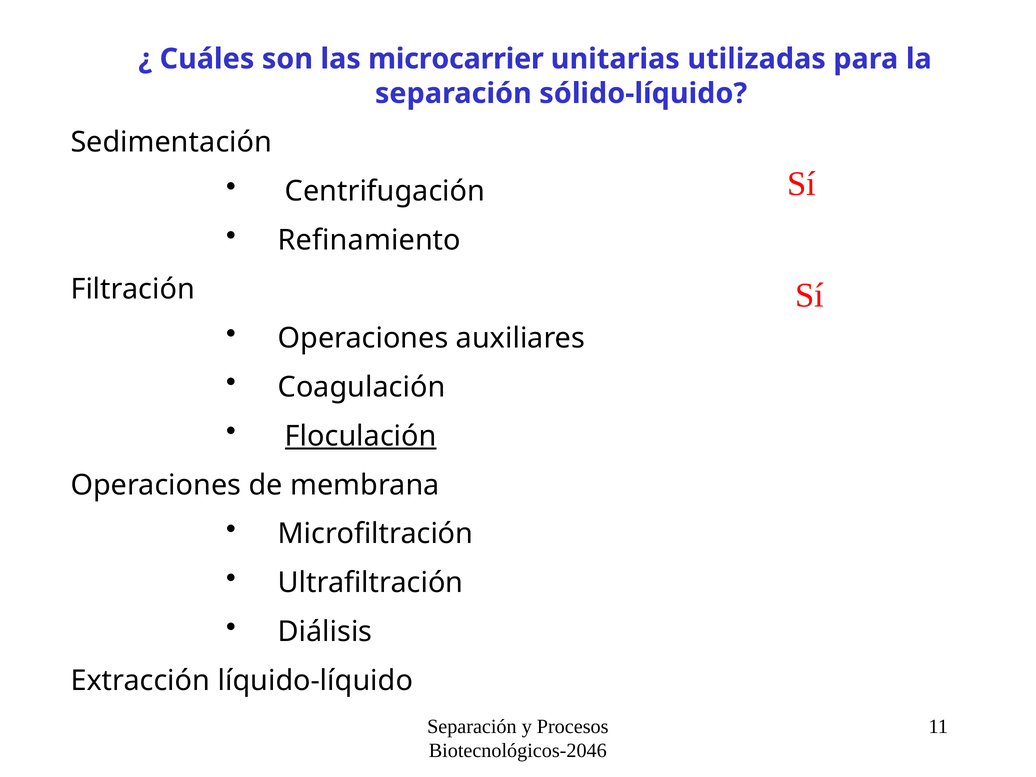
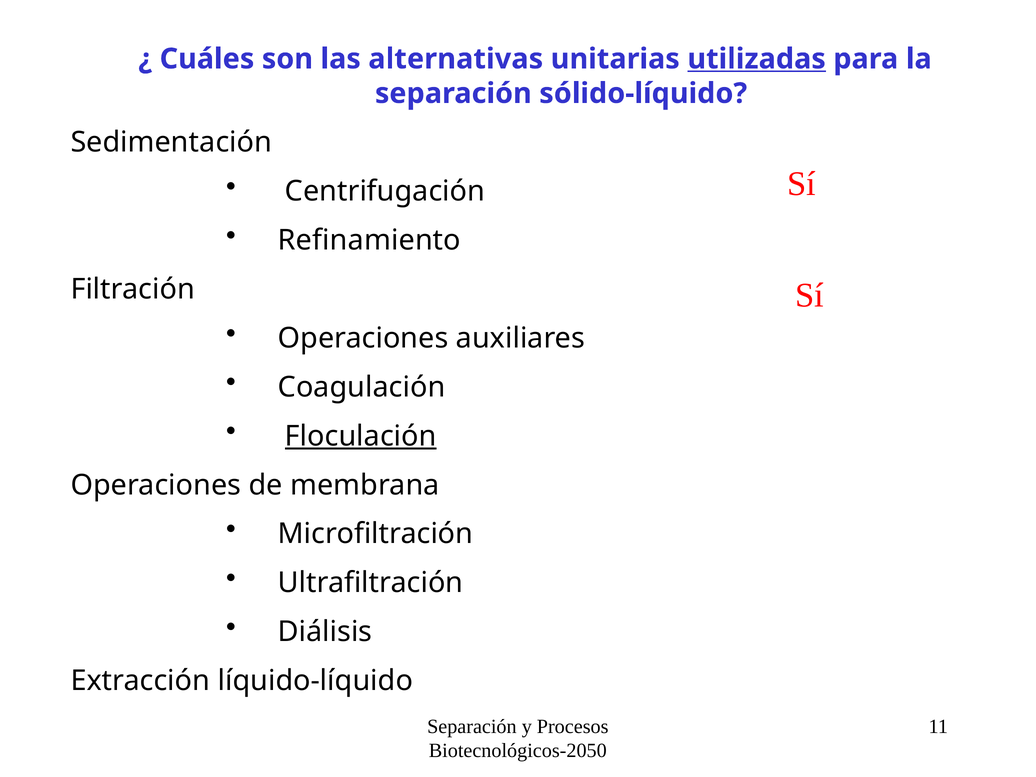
microcarrier: microcarrier -> alternativas (456, 59)
utilizadas underline: none -> present (757, 59)
Biotecnológicos-2046: Biotecnológicos-2046 -> Biotecnológicos-2050 (518, 751)
